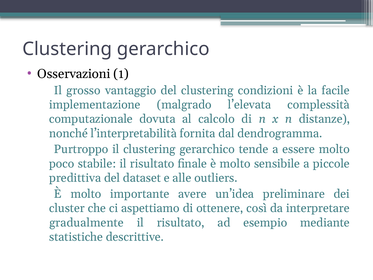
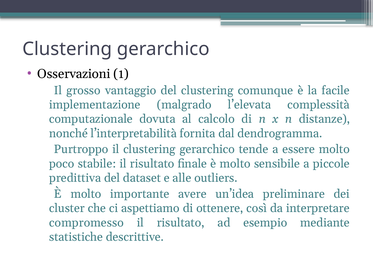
condizioni: condizioni -> comunque (265, 90)
gradualmente: gradualmente -> compromesso (86, 222)
